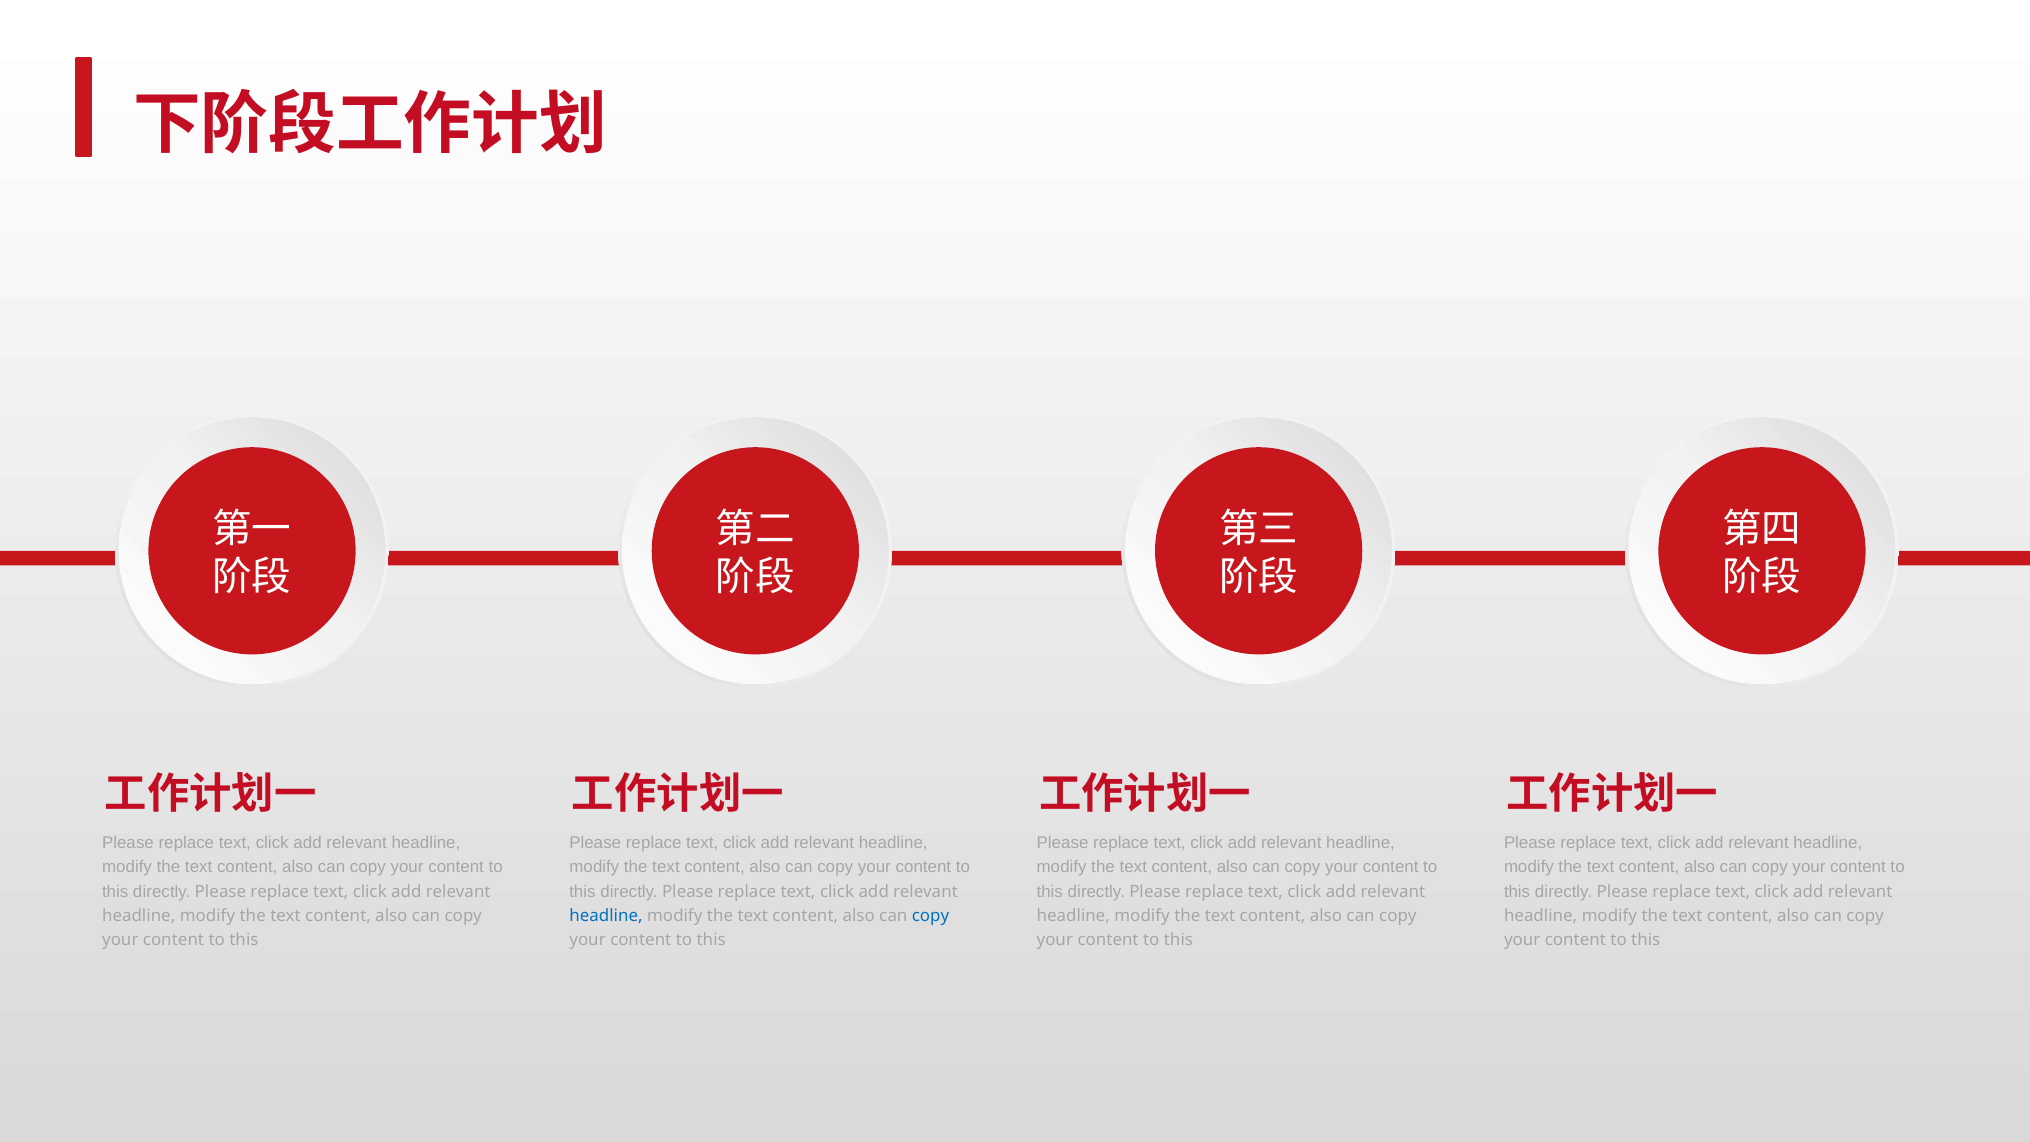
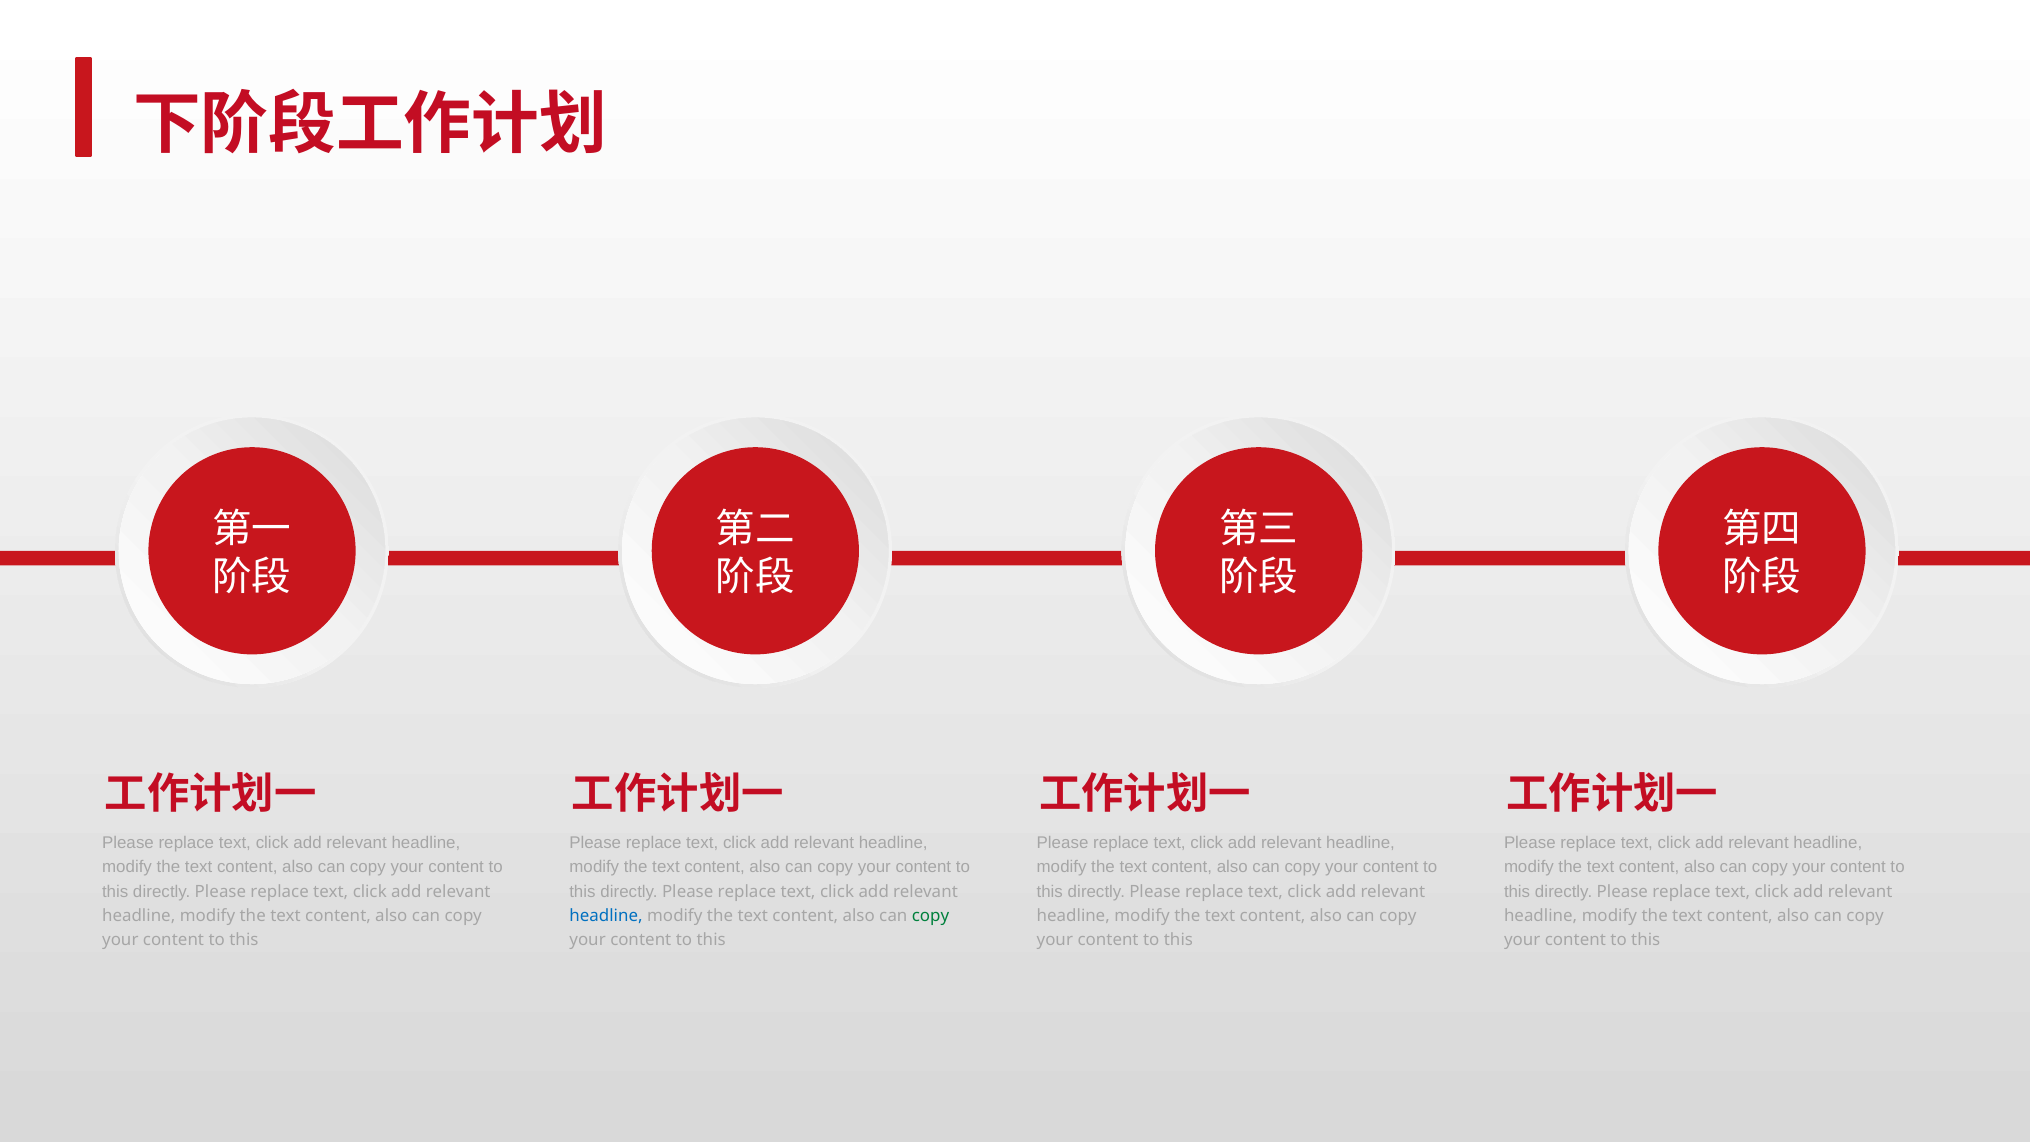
copy colour: blue -> green (931, 916)
